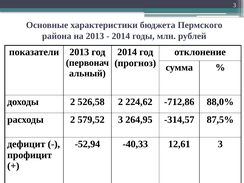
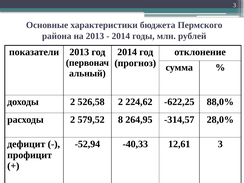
-712,86: -712,86 -> -622,25 (179, 102)
579,52 3: 3 -> 8 (120, 120)
87,5%: 87,5% -> 28,0% (220, 120)
